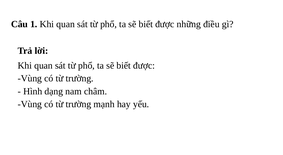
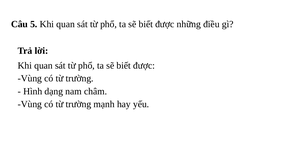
1: 1 -> 5 (34, 24)
